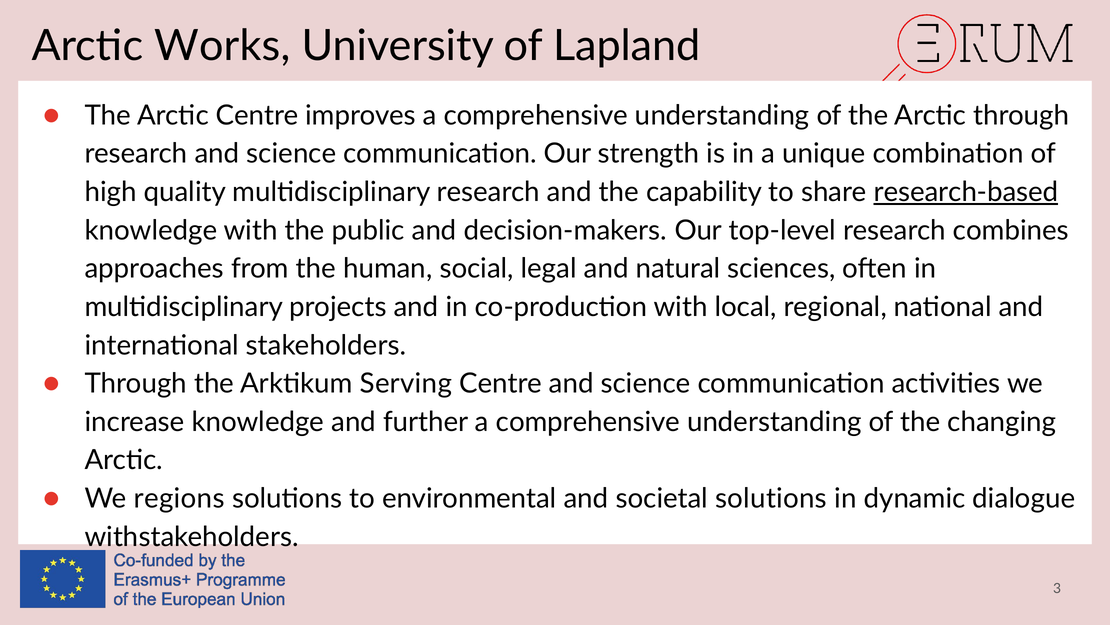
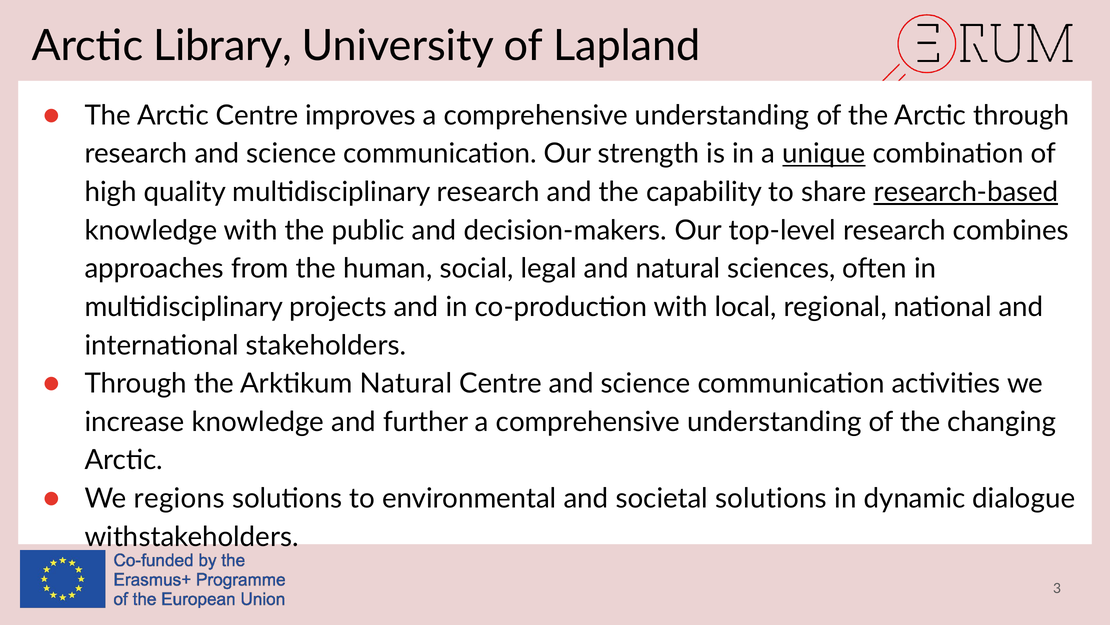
Works: Works -> Library (223, 46)
unique underline: none -> present (824, 154)
Arktikum Serving: Serving -> Natural (406, 383)
